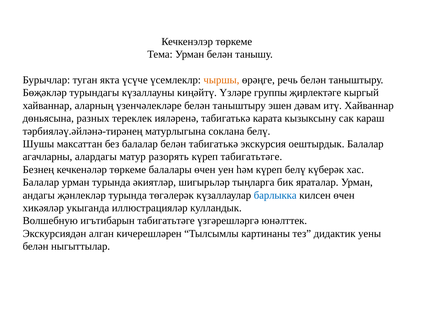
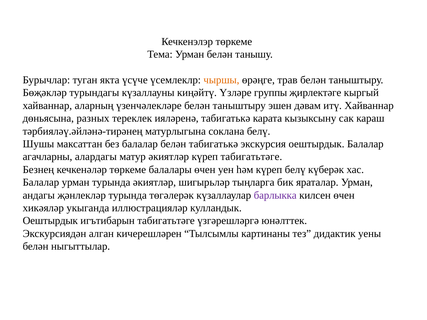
речь: речь -> трав (287, 80)
матур разорять: разорять -> әкиятләр (169, 157)
барлыкка colour: blue -> purple (275, 195)
Волшебную: Волшебную -> Оештырдык (50, 221)
